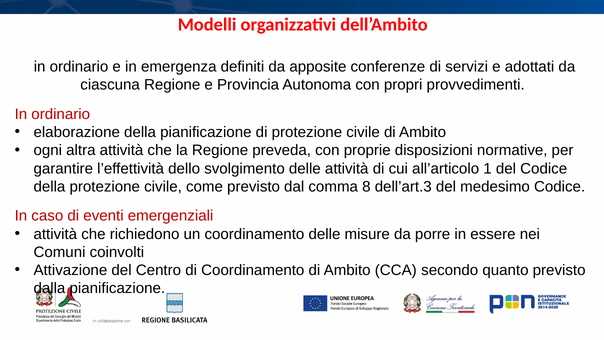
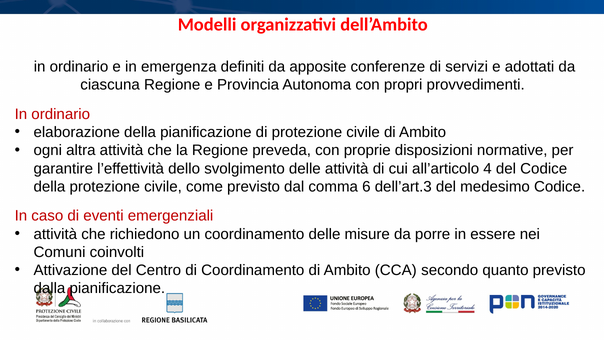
1: 1 -> 4 (488, 168)
8: 8 -> 6 (366, 187)
